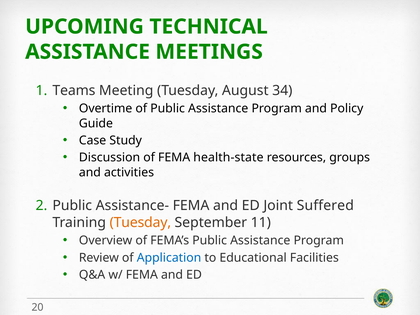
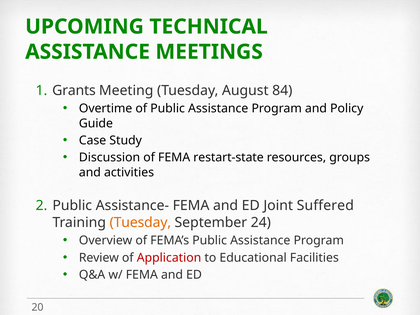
Teams: Teams -> Grants (74, 91)
34: 34 -> 84 (282, 91)
health-state: health-state -> restart-state (229, 158)
11: 11 -> 24 (261, 222)
Application colour: blue -> red (169, 258)
